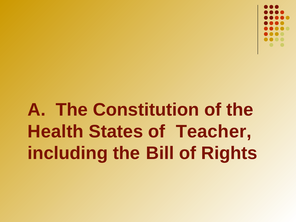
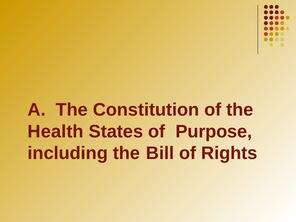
Teacher: Teacher -> Purpose (214, 131)
